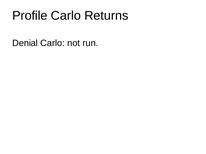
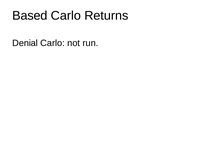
Profile: Profile -> Based (30, 16)
